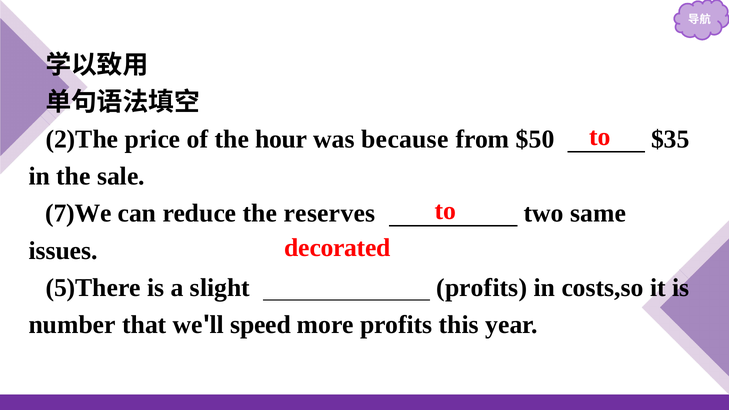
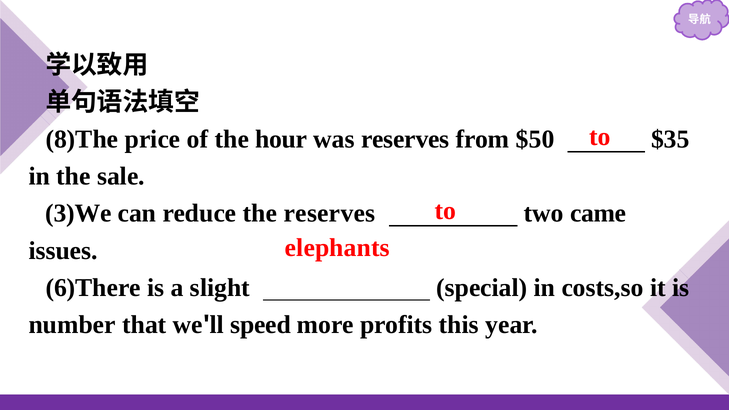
2)The: 2)The -> 8)The (82, 139)
was because: because -> reserves (405, 139)
7)We: 7)We -> 3)We (78, 213)
same: same -> came (598, 213)
decorated: decorated -> elephants (337, 248)
5)There: 5)There -> 6)There (93, 288)
slight profits: profits -> special (482, 288)
